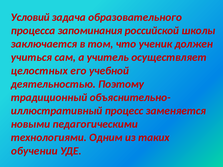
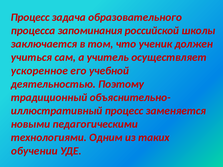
Условий: Условий -> Процесс (30, 17)
целостных: целостных -> ускоренное (39, 71)
